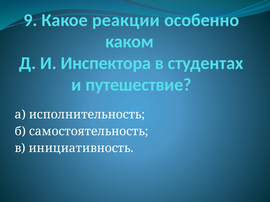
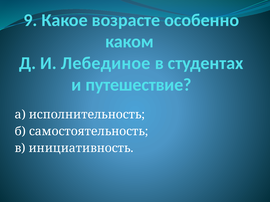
реакции: реакции -> возрасте (126, 20)
Инспектора: Инспектора -> Лебединое (106, 63)
